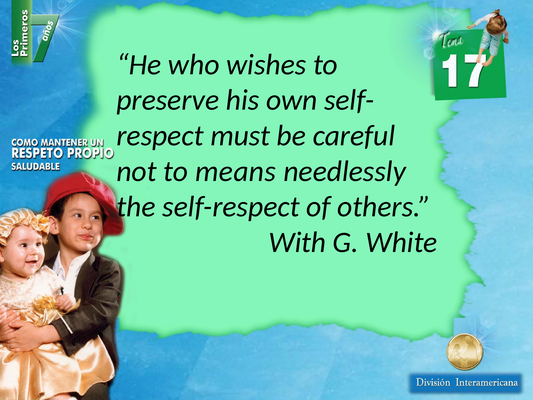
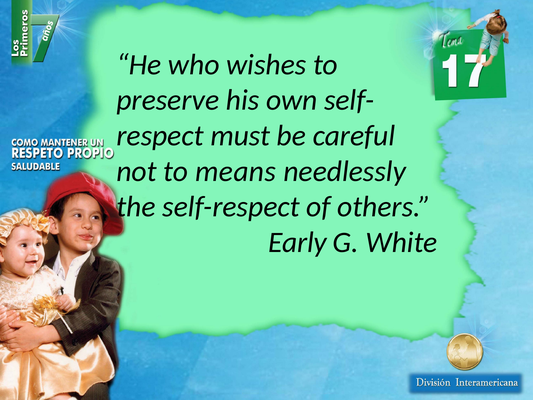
With: With -> Early (297, 242)
